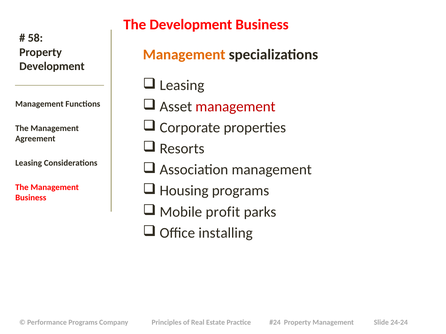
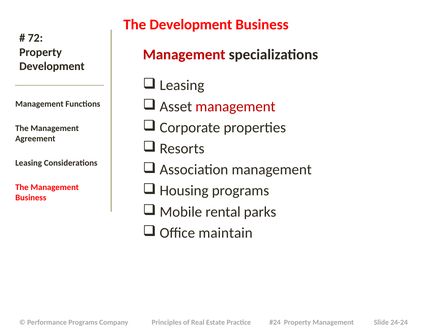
58: 58 -> 72 (35, 38)
Management colour: orange -> red (184, 55)
profit: profit -> rental (223, 212)
installing: installing -> maintain (226, 233)
